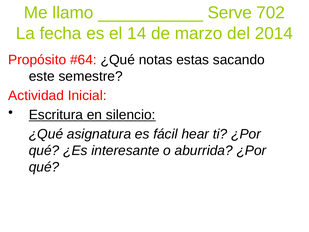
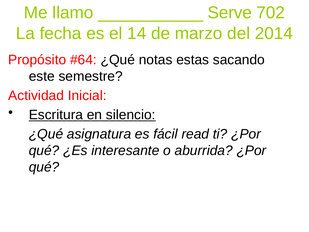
hear: hear -> read (195, 134)
